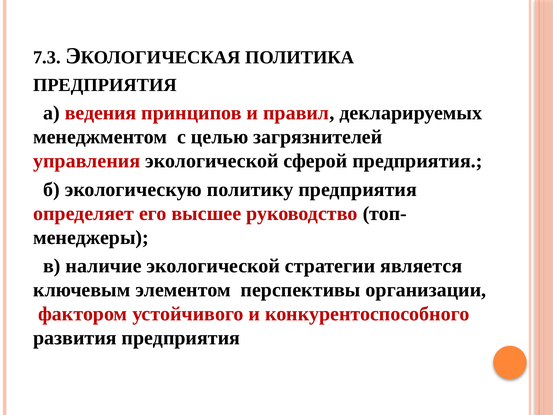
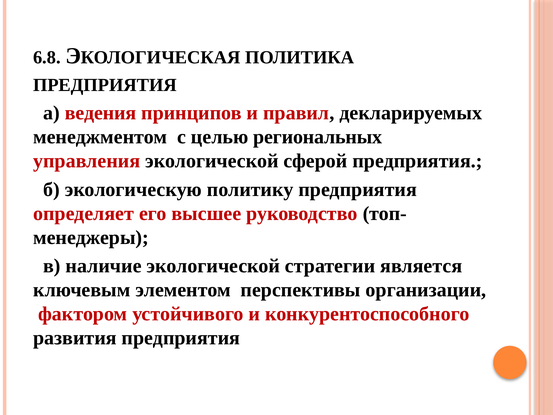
7.3: 7.3 -> 6.8 (47, 57)
загрязнителей: загрязнителей -> региональных (318, 137)
